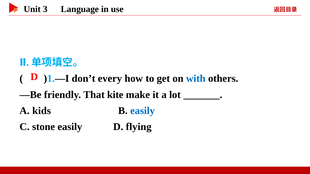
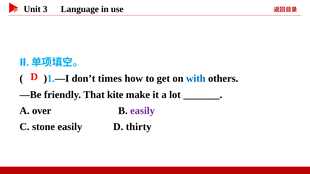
every: every -> times (110, 79)
kids: kids -> over (42, 111)
easily colour: blue -> purple (143, 111)
flying: flying -> thirty (139, 127)
